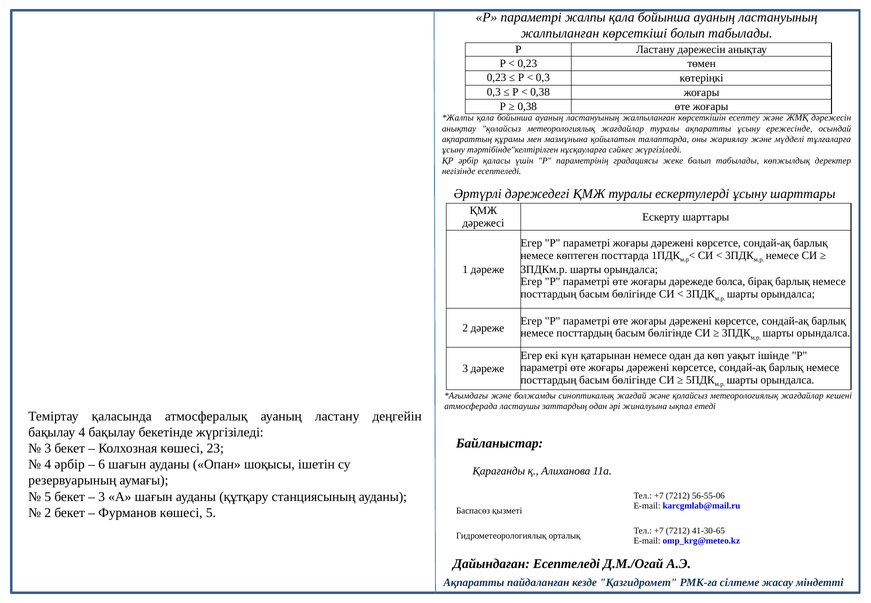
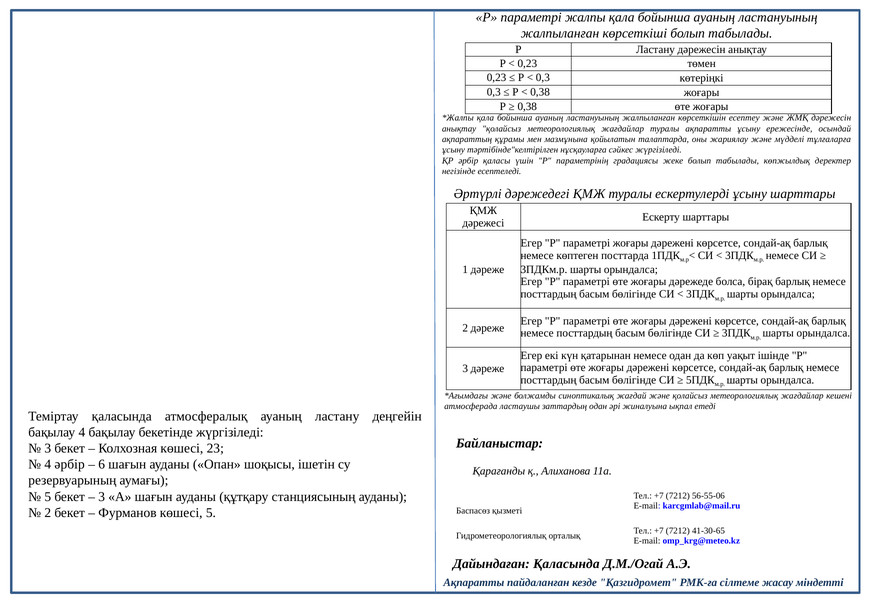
Дайындаған Есептеледі: Есептеледі -> Қаласында (566, 564)
